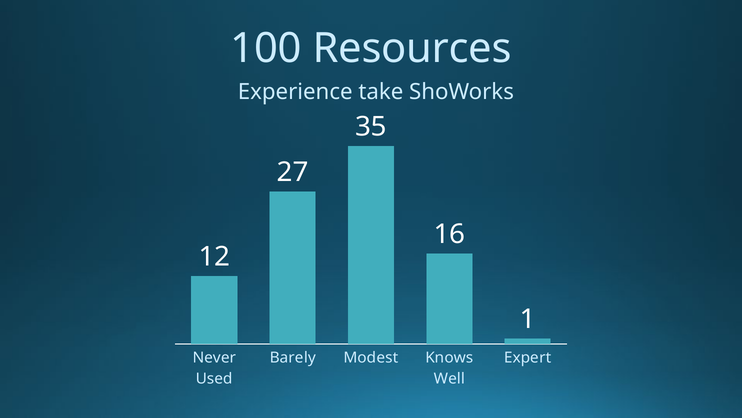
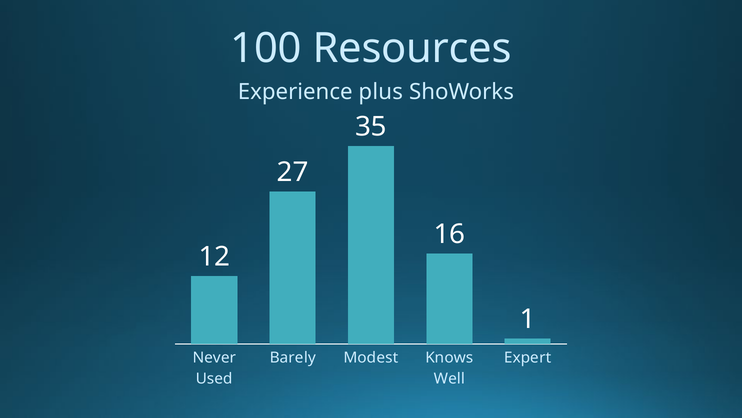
take: take -> plus (381, 92)
